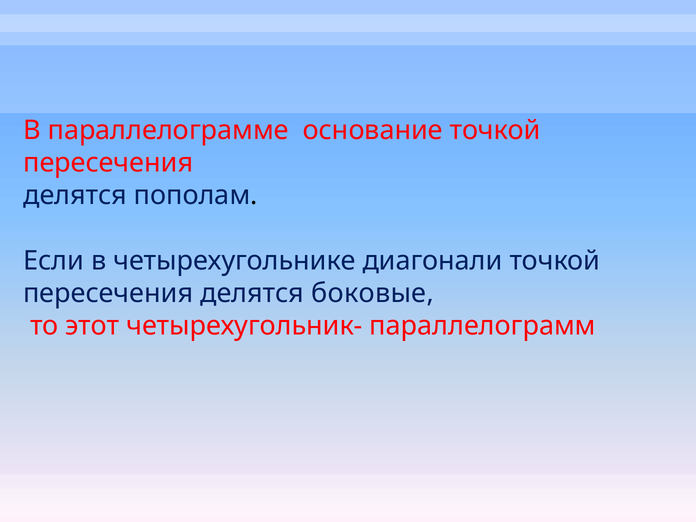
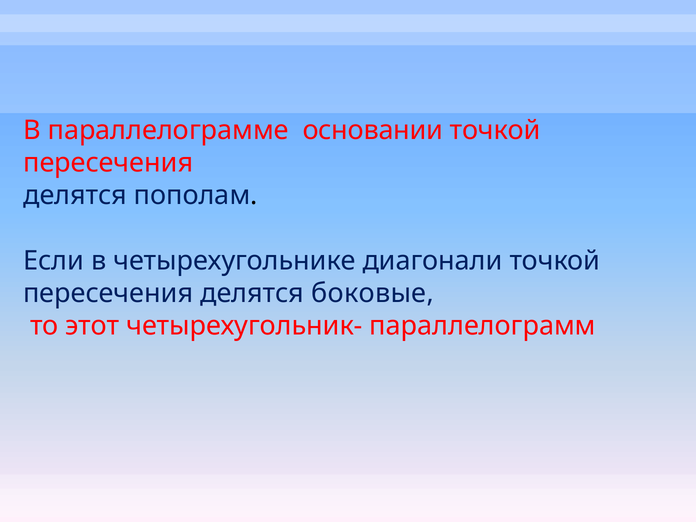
основание: основание -> основании (373, 130)
